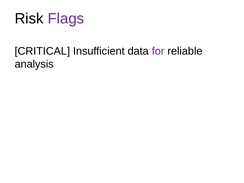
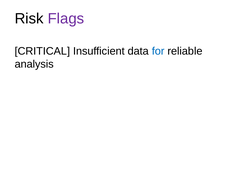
for colour: purple -> blue (158, 51)
